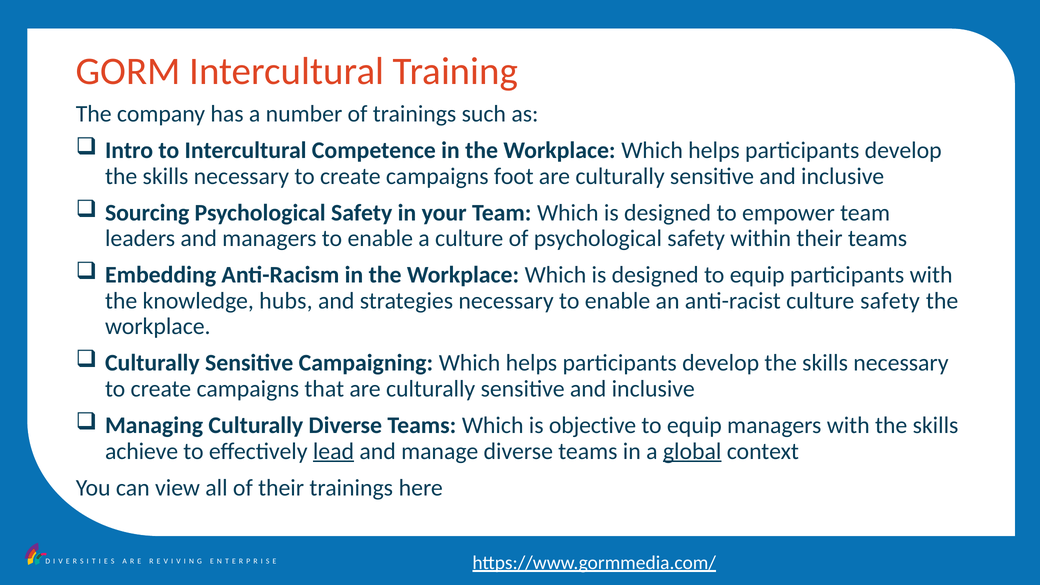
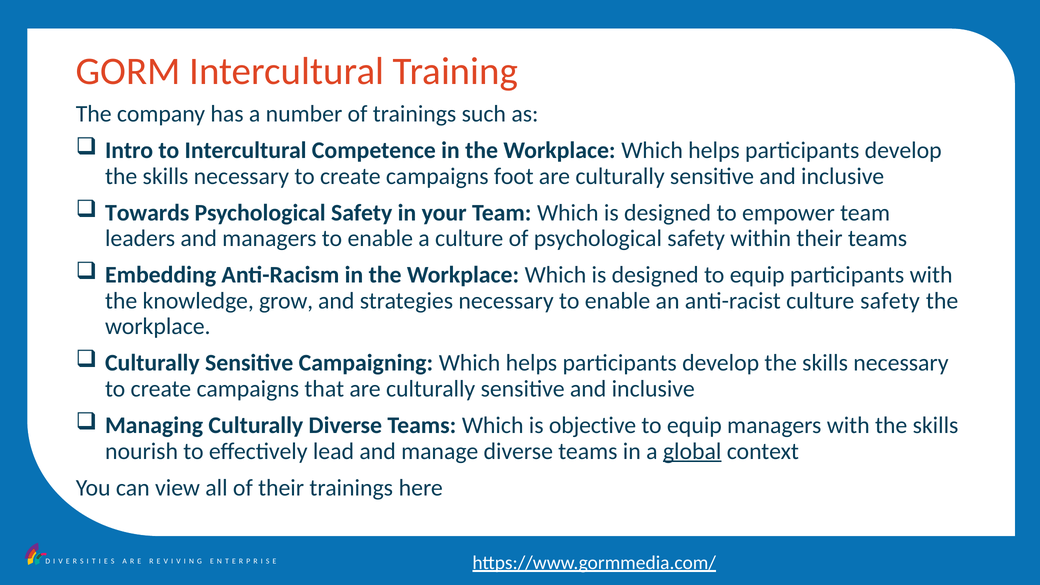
Sourcing: Sourcing -> Towards (147, 213)
hubs: hubs -> grow (286, 301)
achieve: achieve -> nourish (142, 451)
lead underline: present -> none (334, 451)
